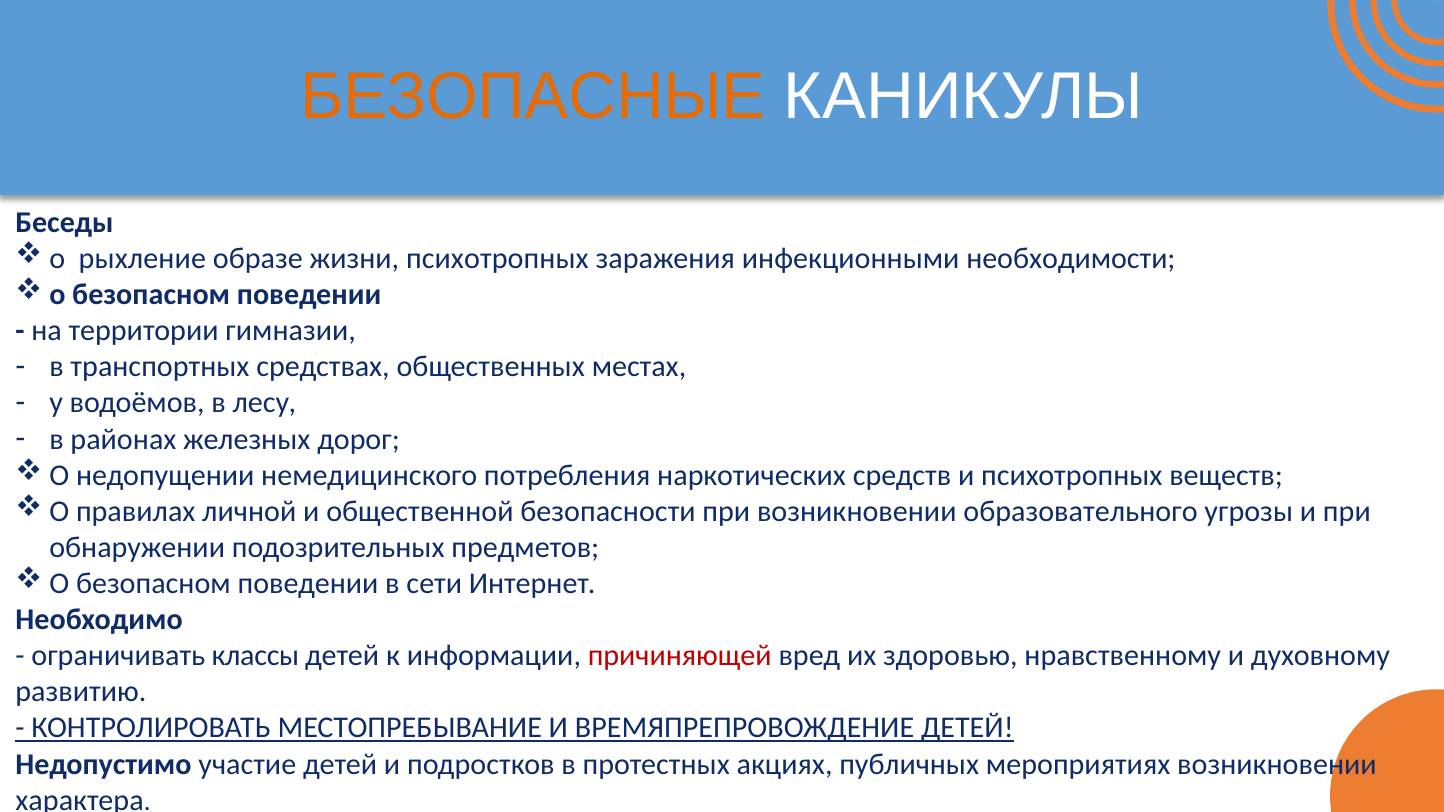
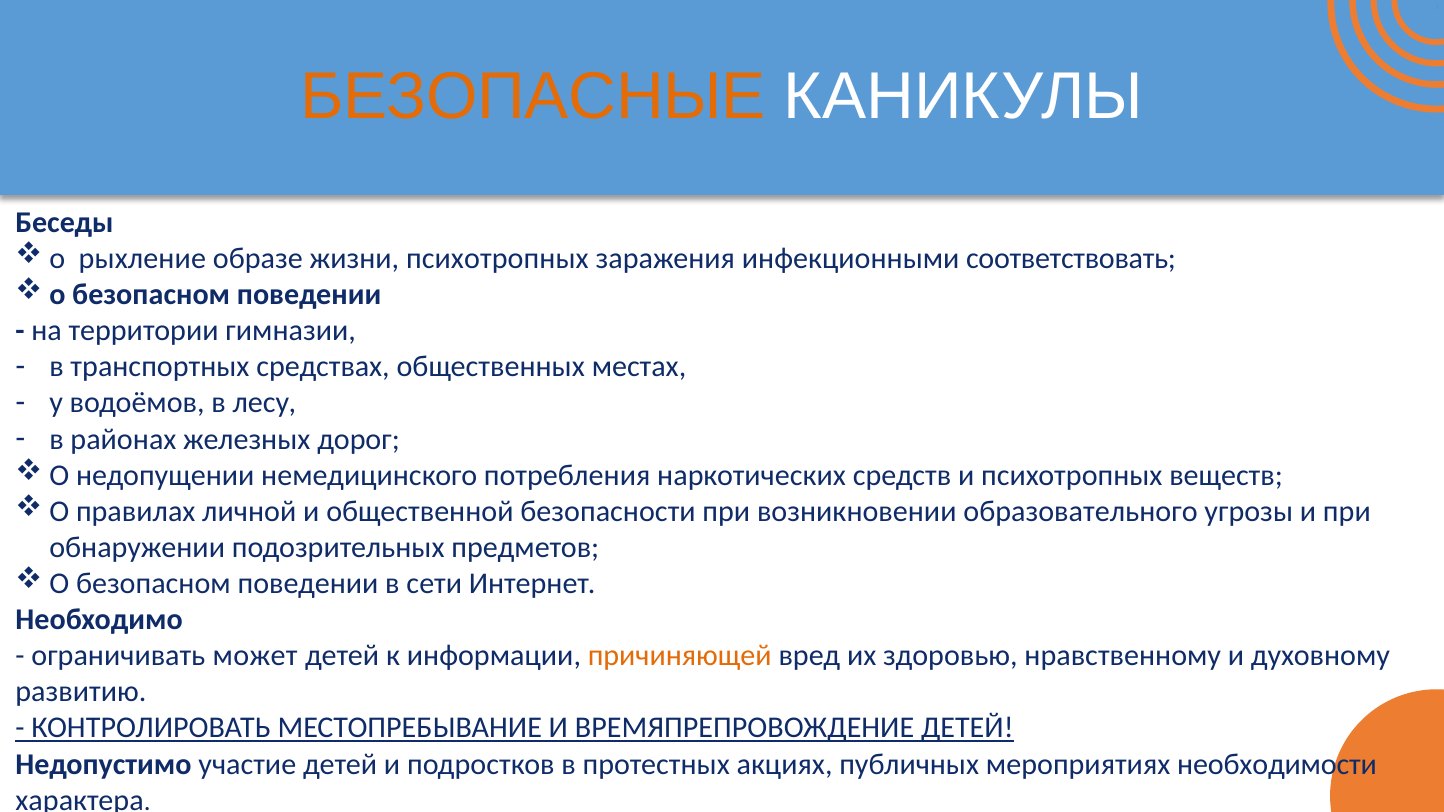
необходимости: необходимости -> соответствовать (1071, 259)
классы: классы -> может (255, 656)
причиняющей colour: red -> orange (680, 656)
мероприятиях возникновении: возникновении -> необходимости (1277, 764)
